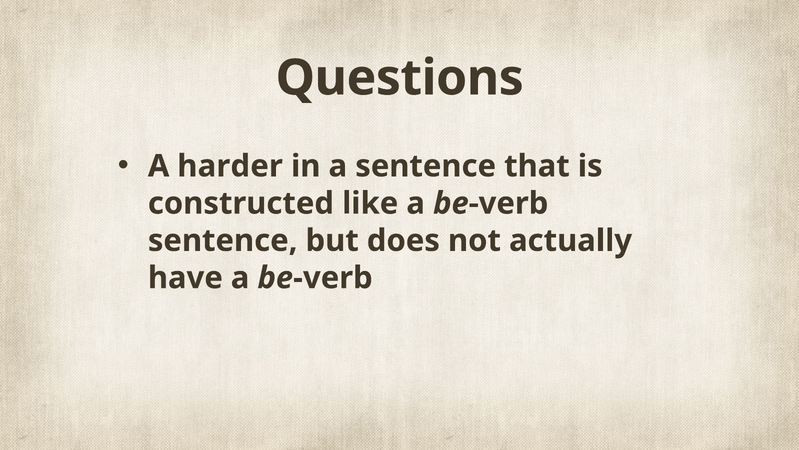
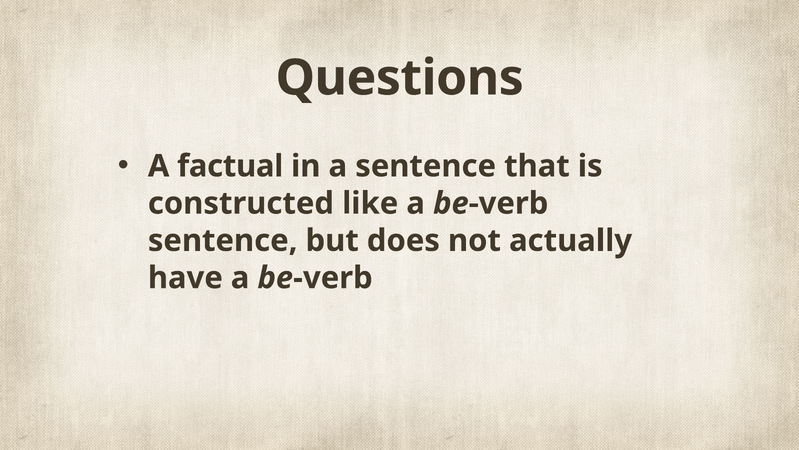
harder: harder -> factual (230, 166)
